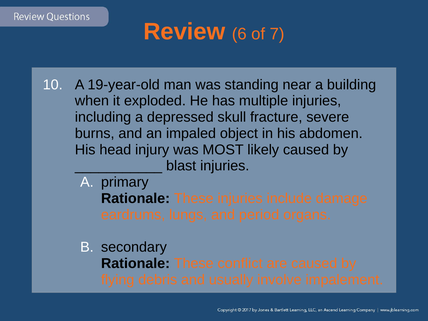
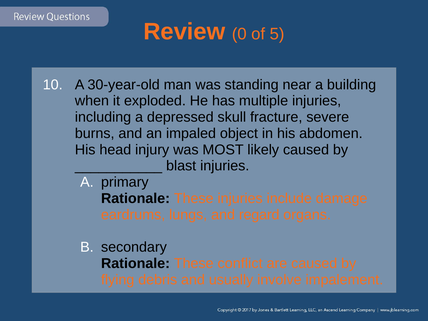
6: 6 -> 0 (239, 34)
7: 7 -> 5 (277, 34)
19-year-old: 19-year-old -> 30-year-old (124, 85)
period: period -> regard (259, 215)
